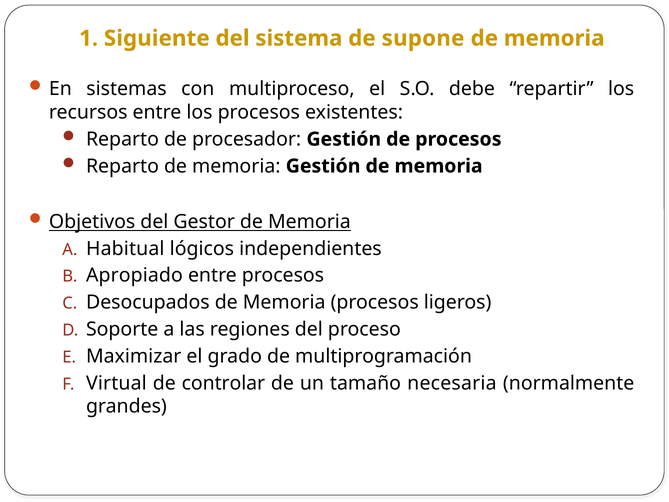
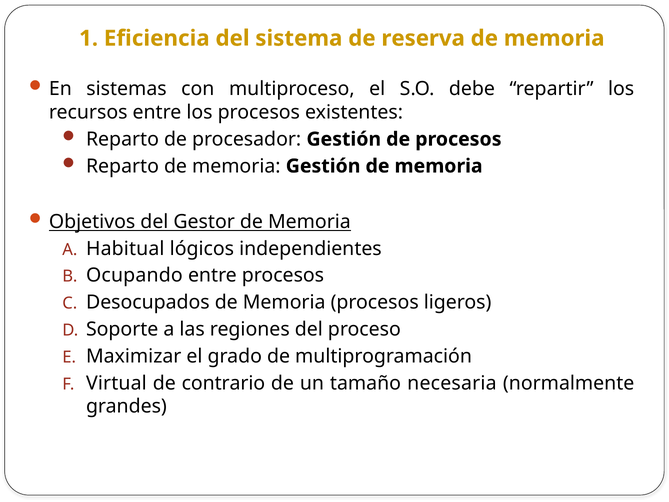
Siguiente: Siguiente -> Eficiencia (157, 38)
supone: supone -> reserva (423, 38)
Apropiado: Apropiado -> Ocupando (134, 275)
controlar: controlar -> contrario (223, 383)
